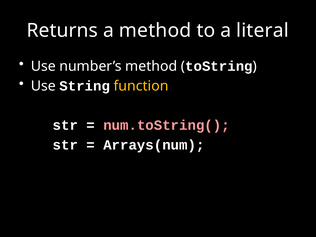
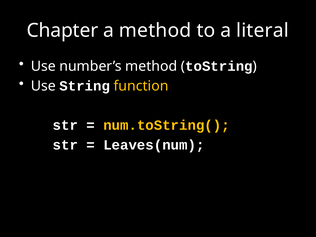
Returns: Returns -> Chapter (62, 31)
num.toString( colour: pink -> yellow (167, 125)
Arrays(num: Arrays(num -> Leaves(num (154, 145)
